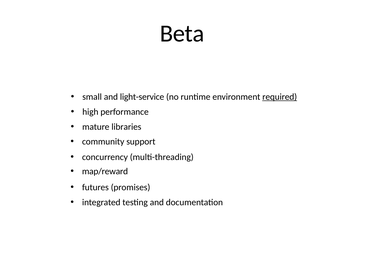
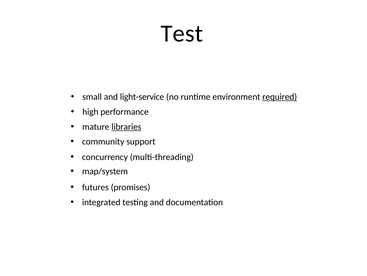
Beta: Beta -> Test (182, 33)
libraries underline: none -> present (126, 126)
map/reward: map/reward -> map/system (105, 171)
